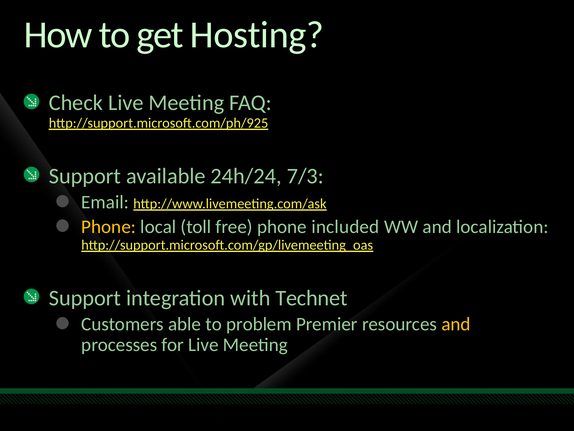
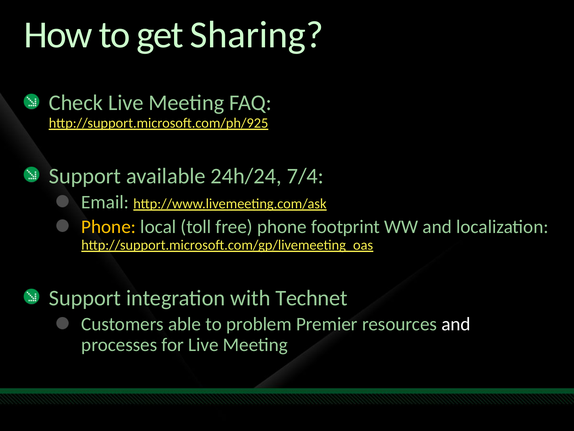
Hosting: Hosting -> Sharing (257, 35)
7/3: 7/3 -> 7/4 (305, 176)
included: included -> footprint (346, 226)
and colour: yellow -> white (456, 324)
